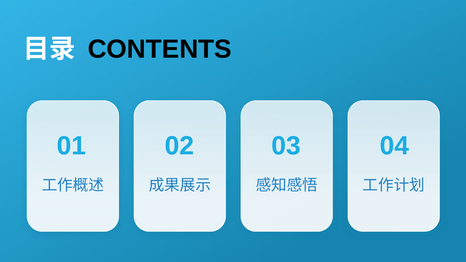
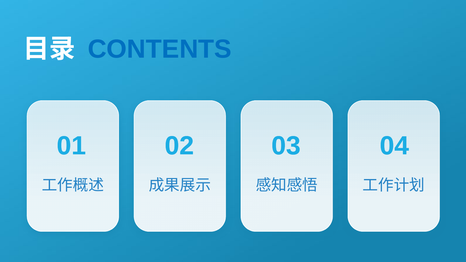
CONTENTS colour: black -> blue (160, 49)
